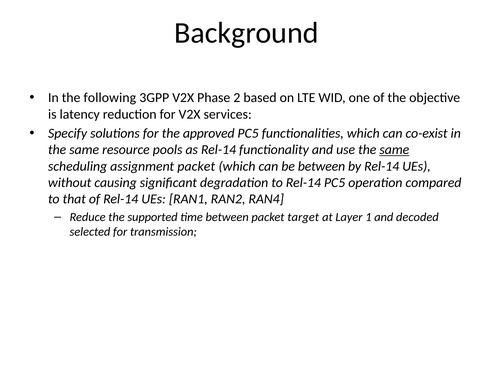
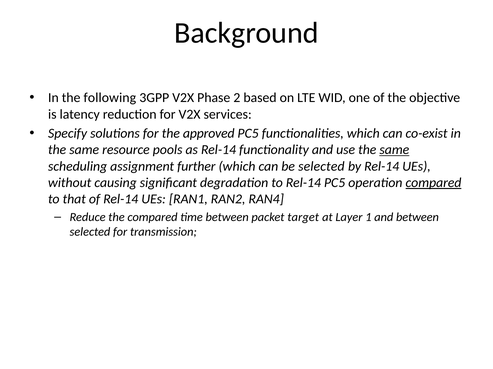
assignment packet: packet -> further (196, 167)
be between: between -> selected (321, 167)
compared underline: none -> present (433, 183)
the supported: supported -> compared (152, 217)
and decoded: decoded -> between (417, 217)
